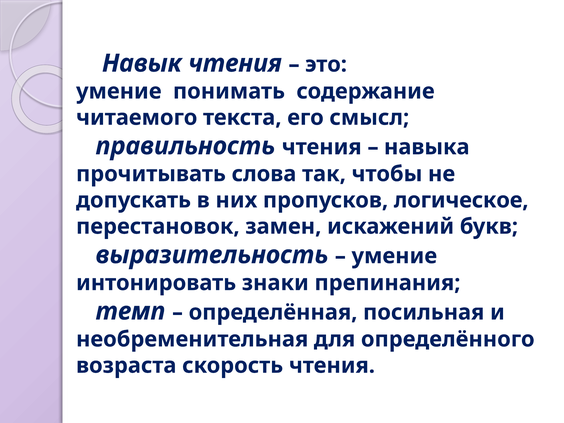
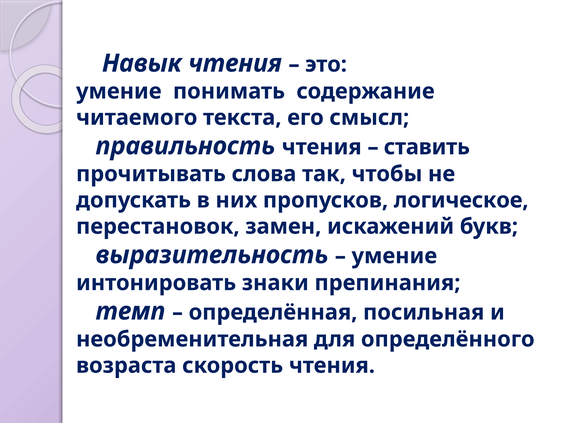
навыка: навыка -> ставить (427, 147)
